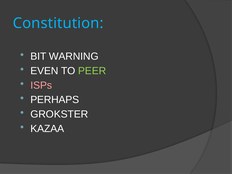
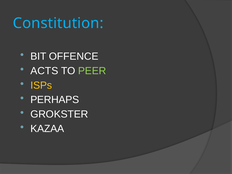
WARNING: WARNING -> OFFENCE (74, 56)
EVEN: EVEN -> ACTS (44, 71)
ISPs colour: pink -> yellow (41, 85)
